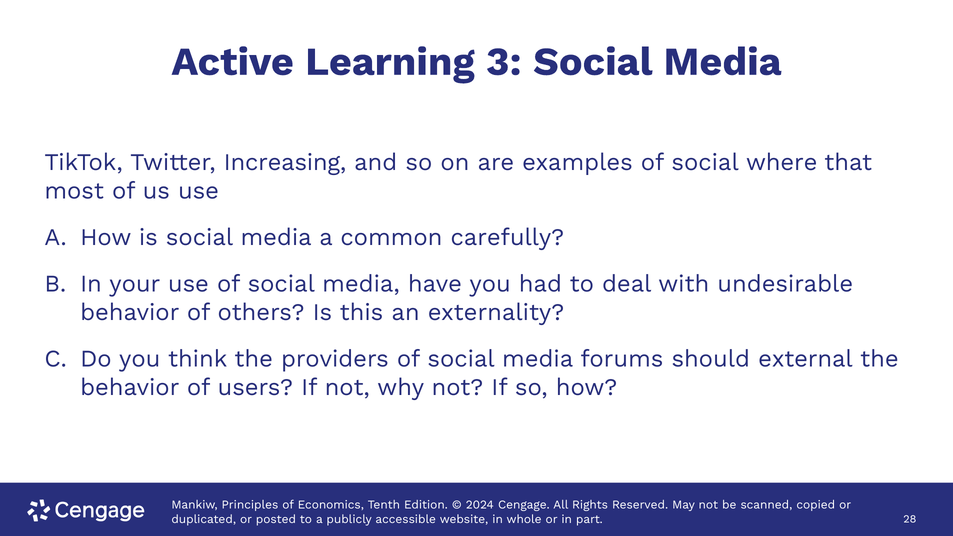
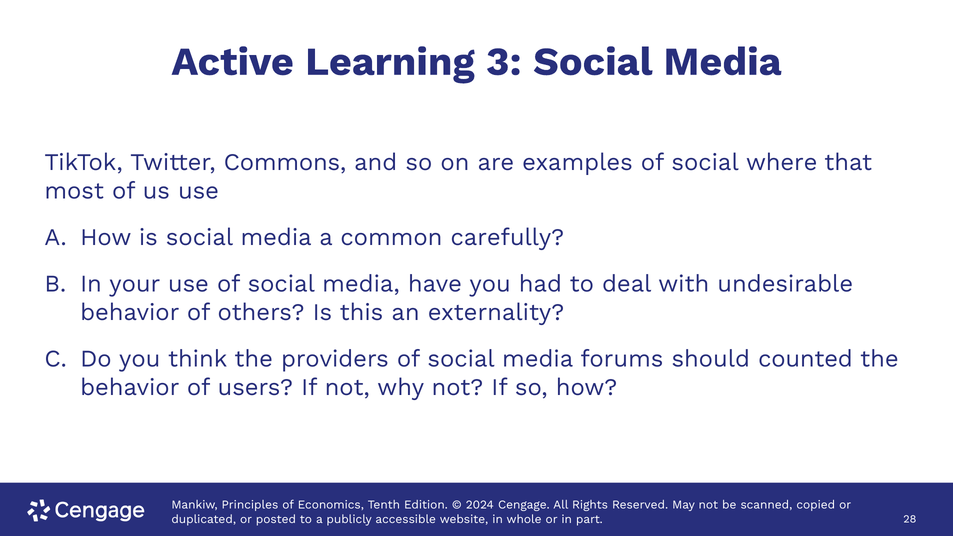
Increasing: Increasing -> Commons (285, 162)
external: external -> counted (805, 359)
